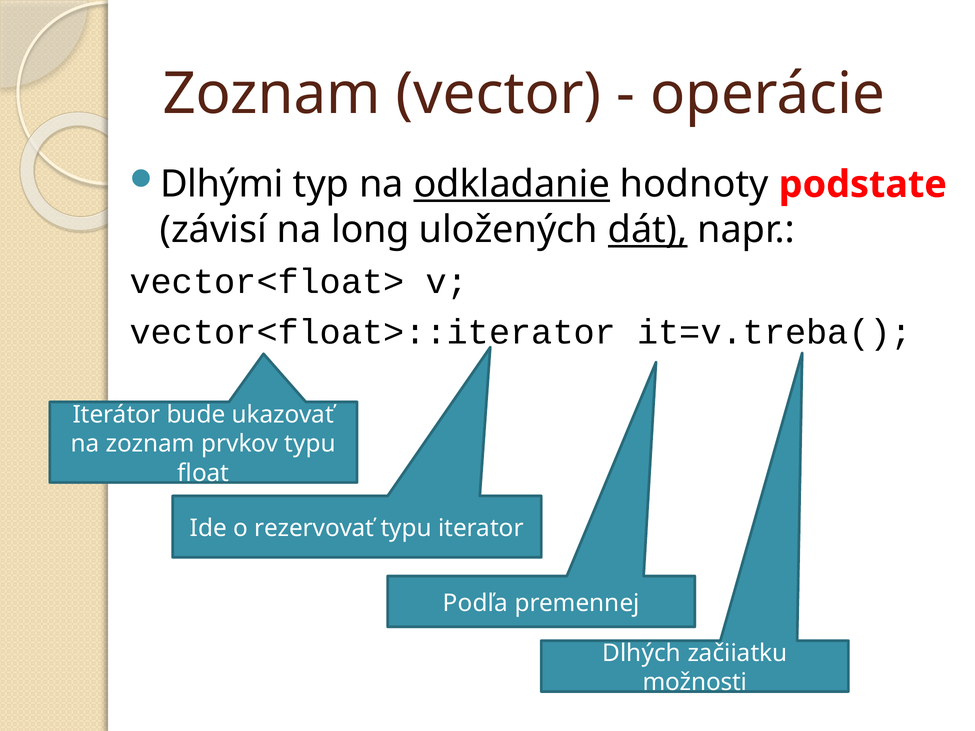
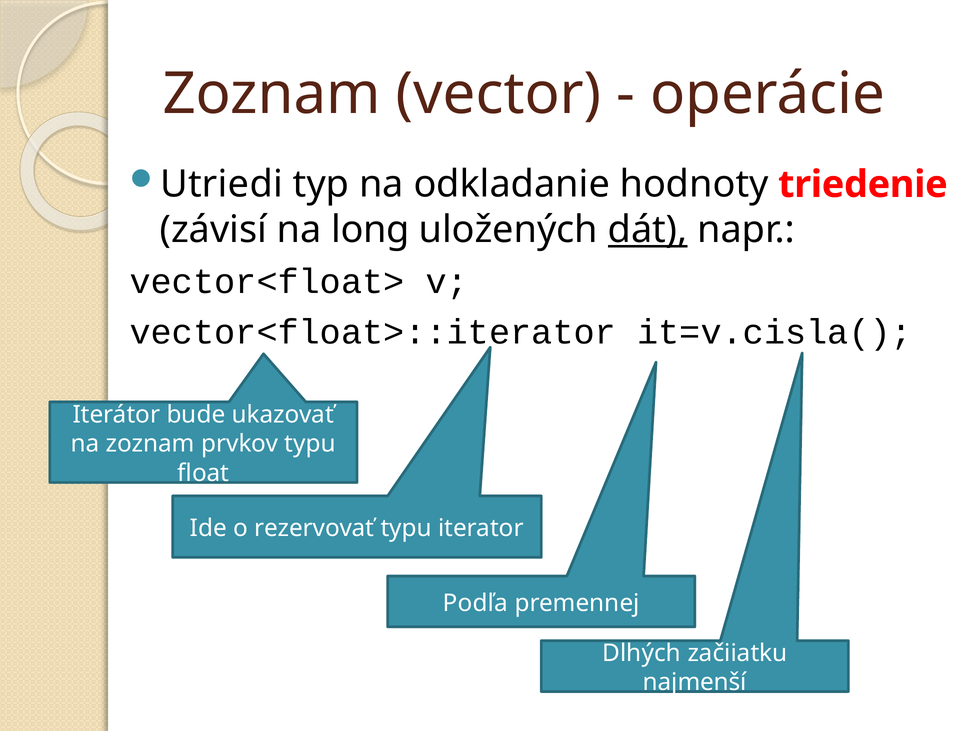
Dlhými: Dlhými -> Utriedi (221, 185)
odkladanie underline: present -> none (512, 185)
podstate: podstate -> triedenie (863, 185)
it=v.treba(: it=v.treba( -> it=v.cisla( (775, 332)
možnosti: možnosti -> najmenší (695, 683)
